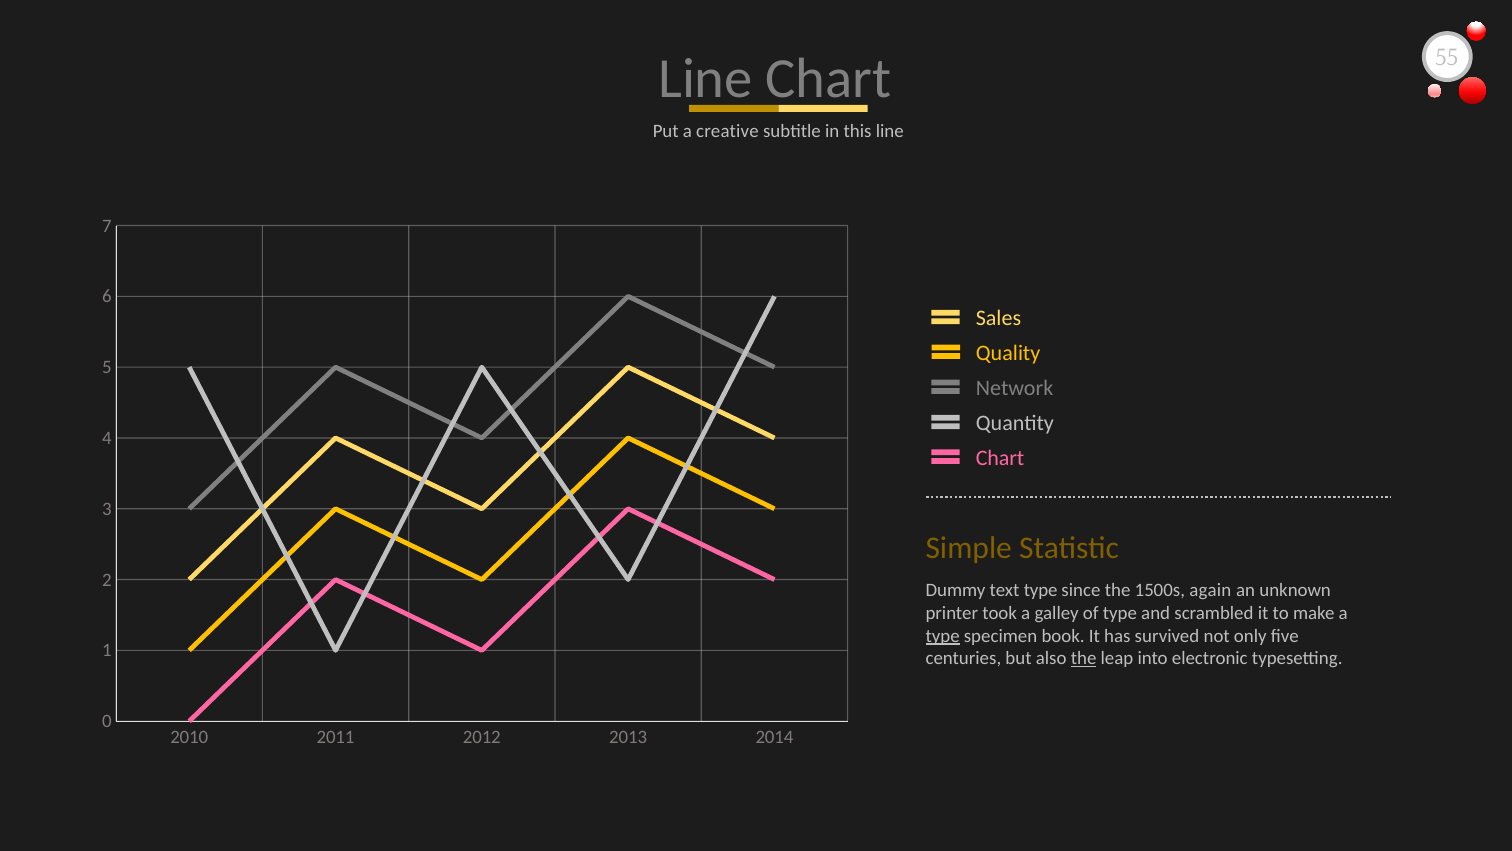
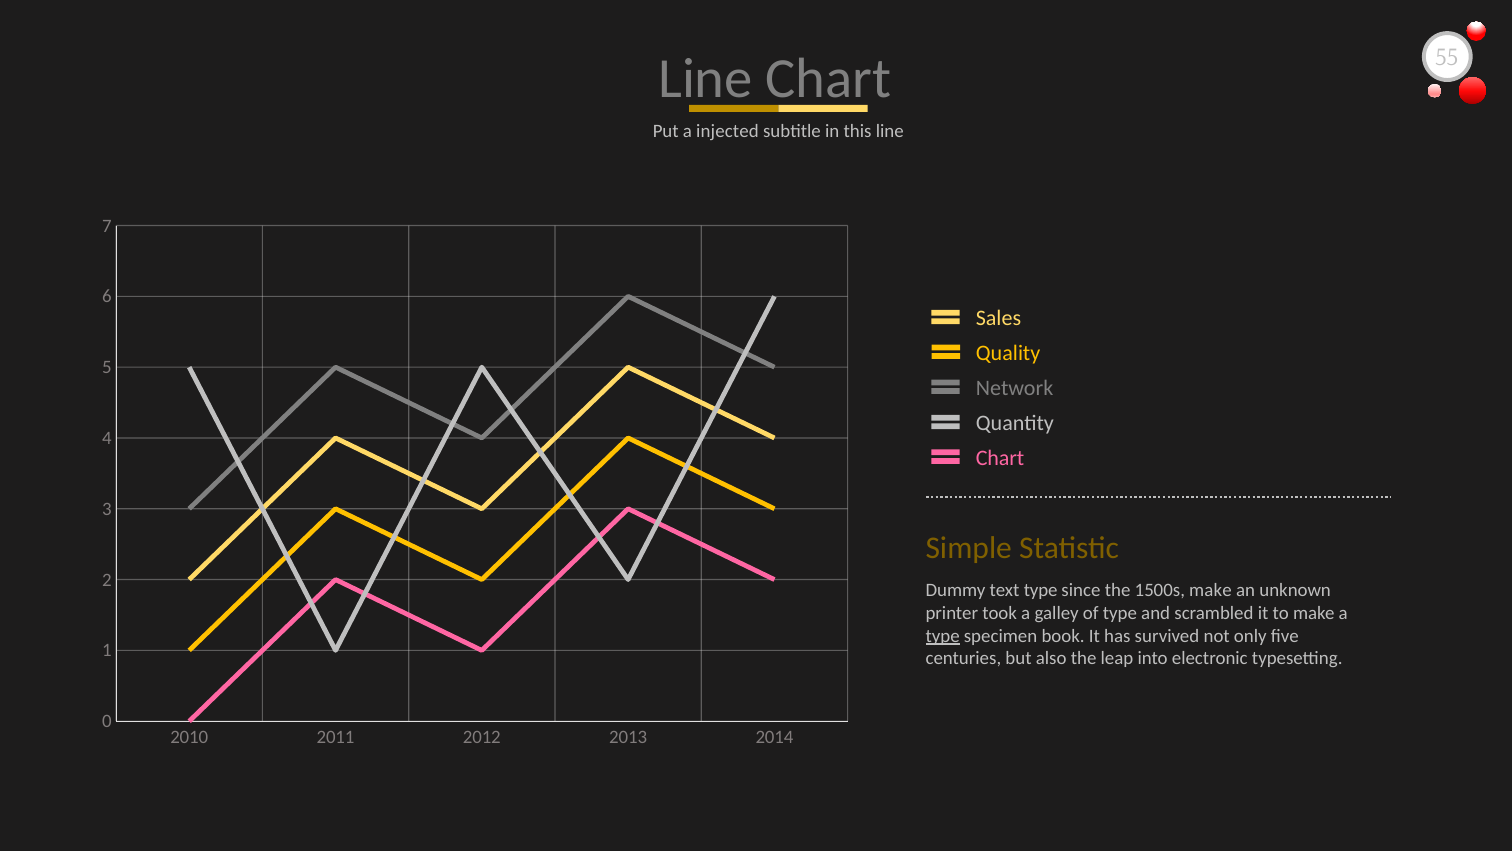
creative: creative -> injected (727, 131)
1500s again: again -> make (1210, 590)
the underline: present -> none (1084, 658)
